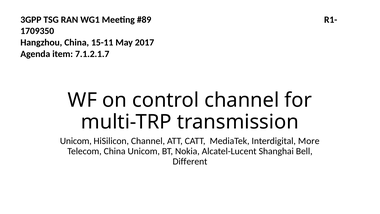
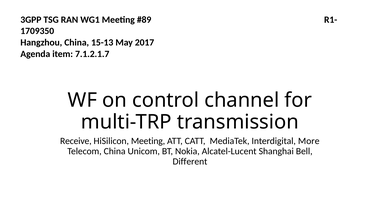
15-11: 15-11 -> 15-13 (102, 42)
Unicom: Unicom -> Receive (76, 141)
HiSilicon Channel: Channel -> Meeting (148, 141)
